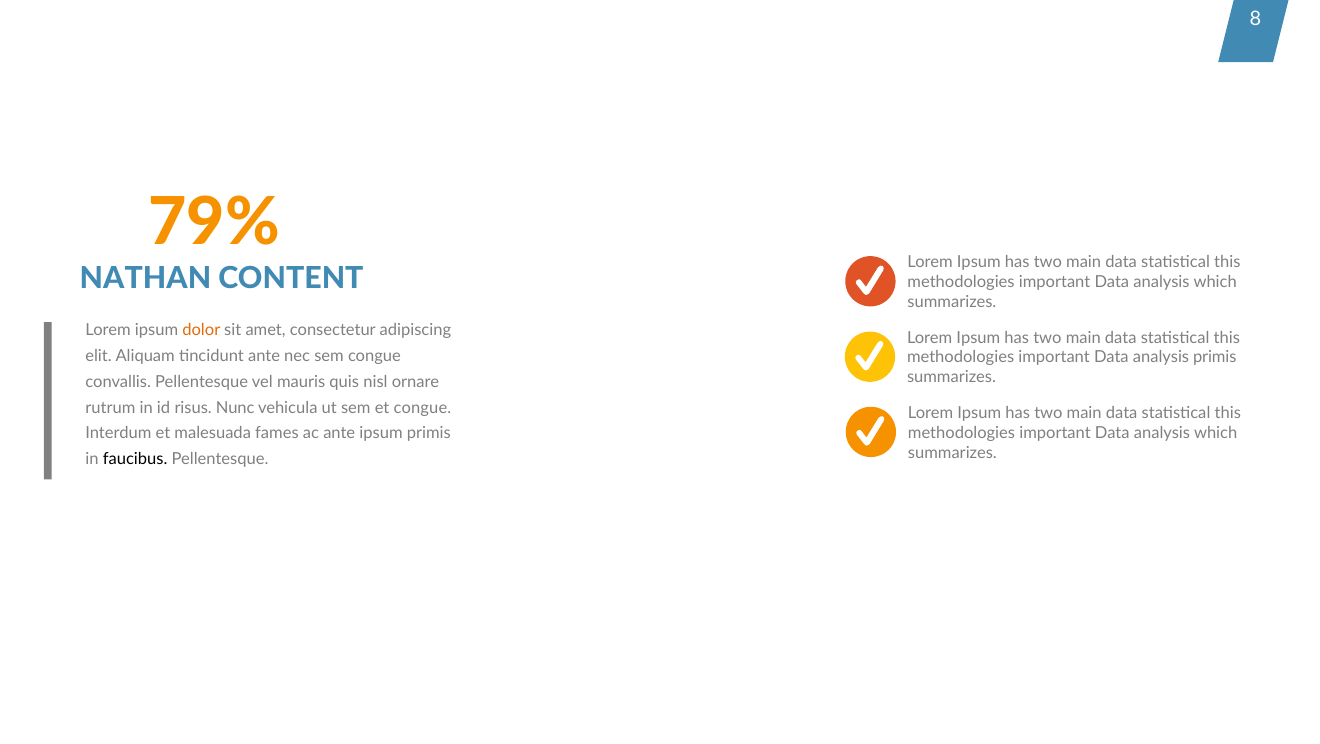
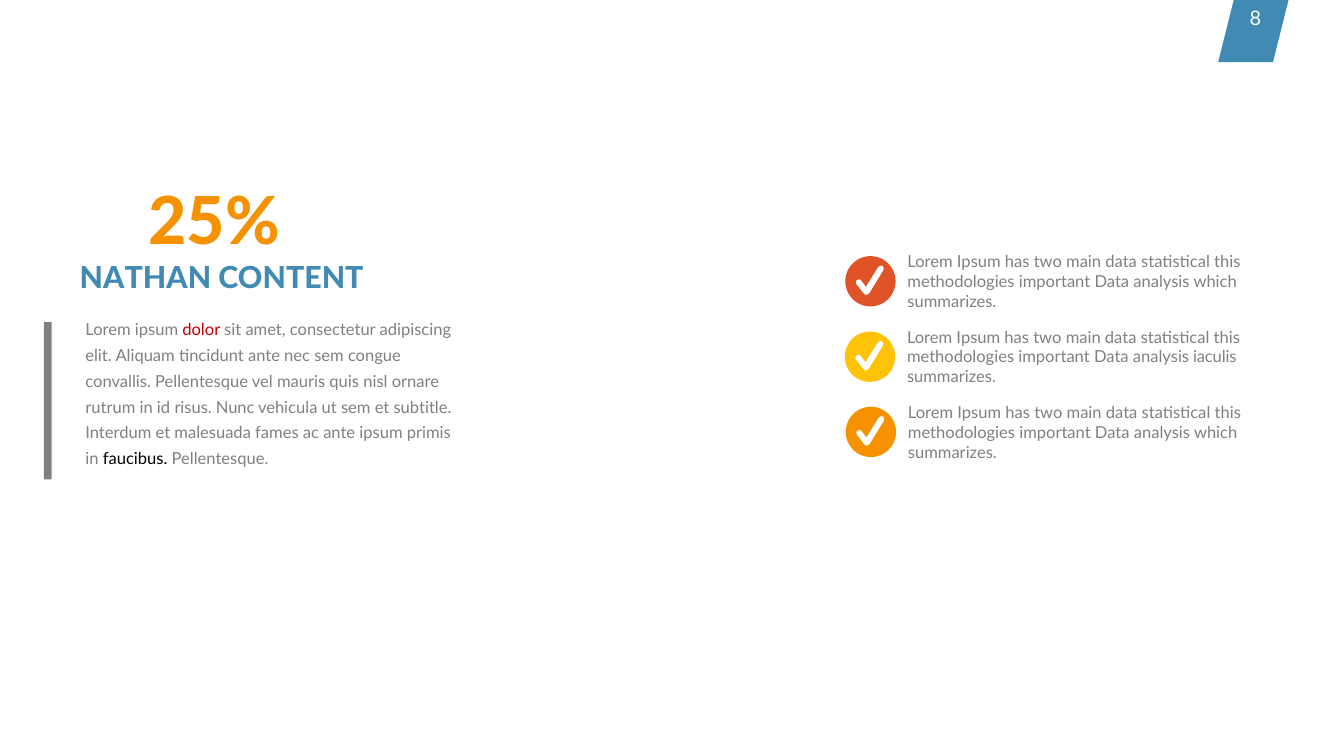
79%: 79% -> 25% (214, 223)
dolor colour: orange -> red (201, 330)
analysis primis: primis -> iaculis (1215, 358)
et congue: congue -> subtitle (423, 408)
